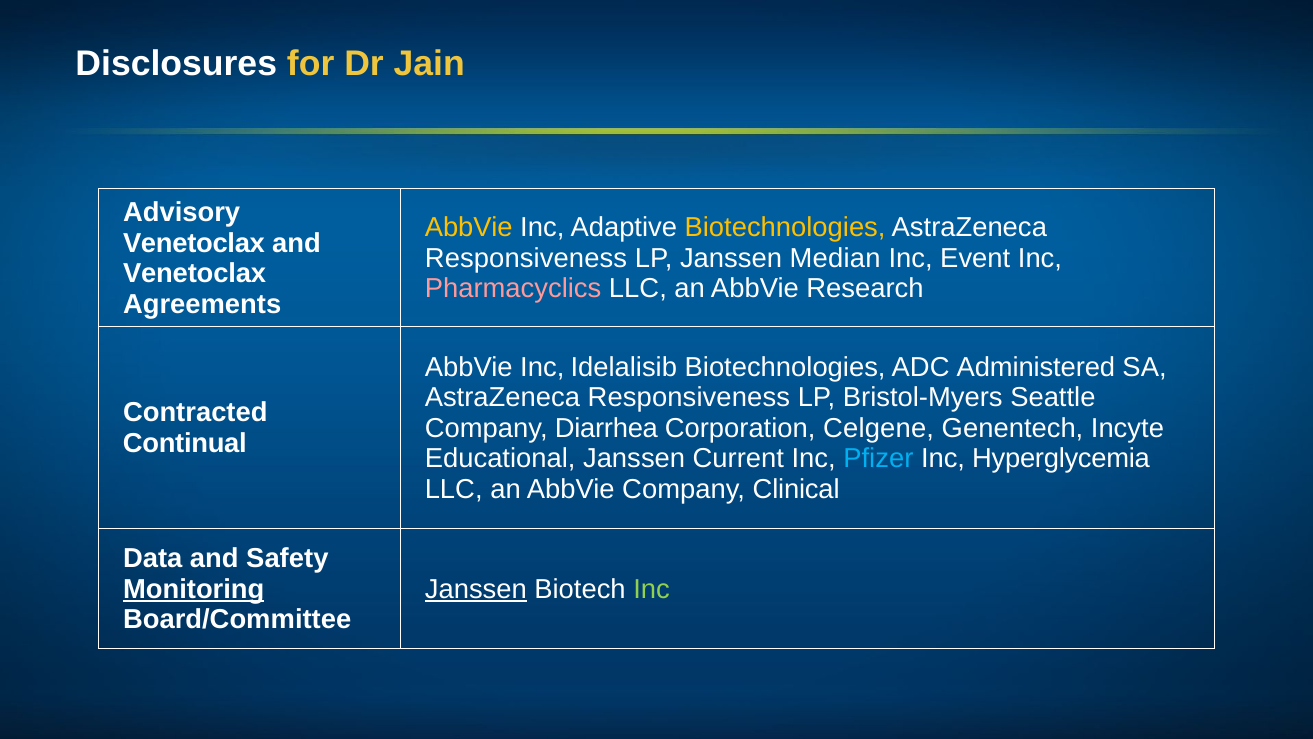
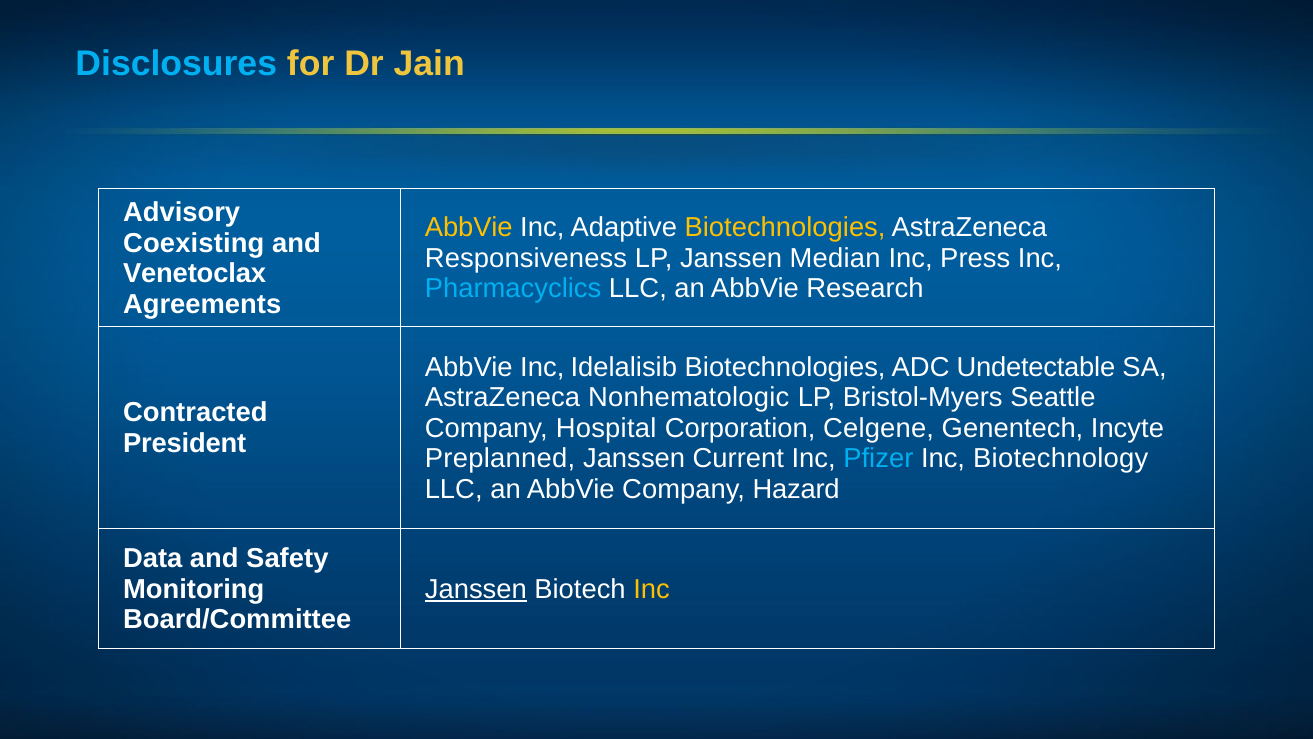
Disclosures colour: white -> light blue (176, 64)
Venetoclax: Venetoclax -> Coexisting (194, 243)
Event: Event -> Press (975, 258)
Pharmacyclics colour: pink -> light blue (513, 289)
Administered: Administered -> Undetectable (1036, 367)
Responsiveness: Responsiveness -> Nonhematologic (689, 397)
Diarrhea: Diarrhea -> Hospital (606, 428)
Continual: Continual -> President (185, 443)
Educational: Educational -> Preplanned (500, 458)
Hyperglycemia: Hyperglycemia -> Biotechnology (1061, 458)
Clinical: Clinical -> Hazard (796, 489)
Monitoring underline: present -> none (194, 589)
Inc colour: light green -> yellow (652, 589)
